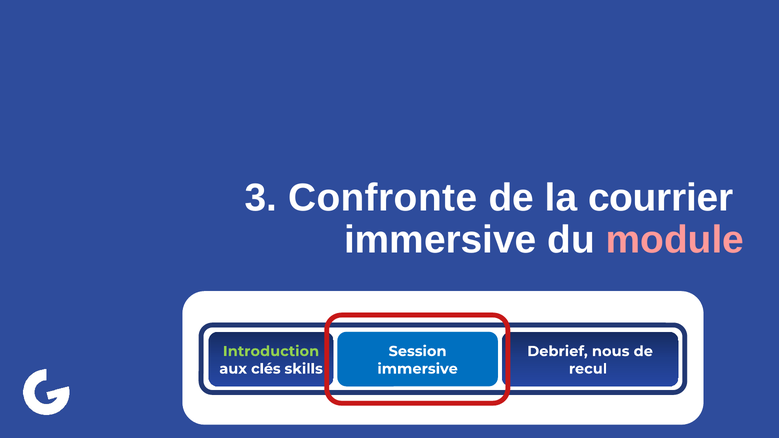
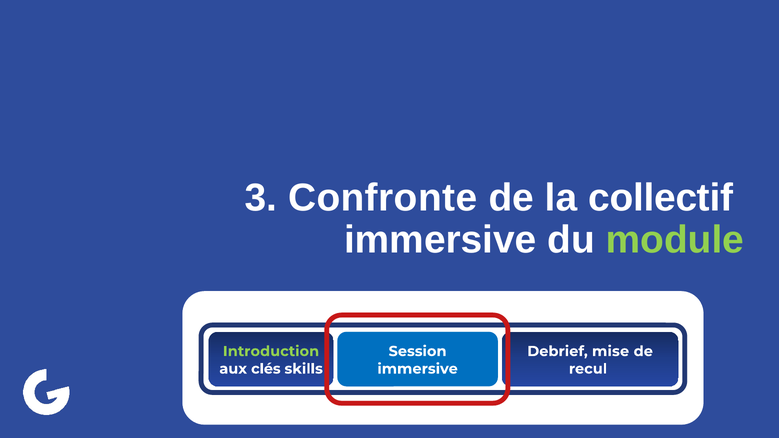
courrier: courrier -> collectif (661, 198)
module colour: pink -> light green (675, 240)
nous: nous -> mise (611, 351)
